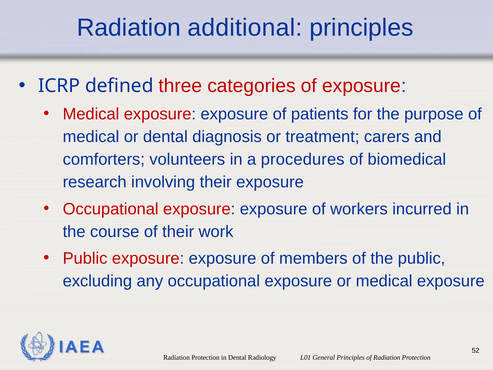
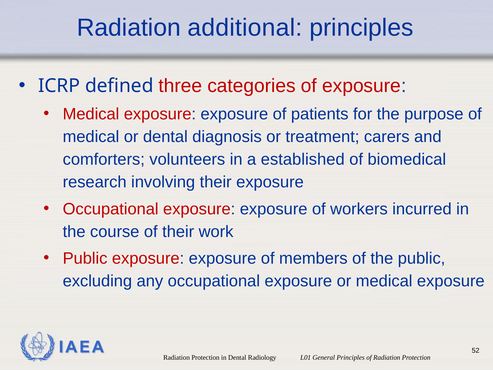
procedures: procedures -> established (303, 159)
